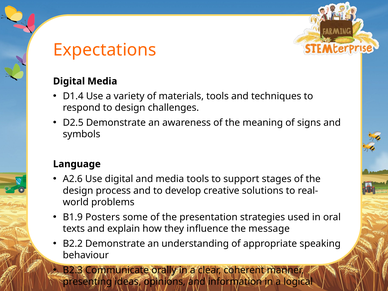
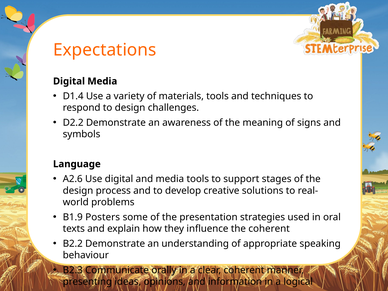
D2.5: D2.5 -> D2.2 (73, 123)
the message: message -> coherent (269, 229)
